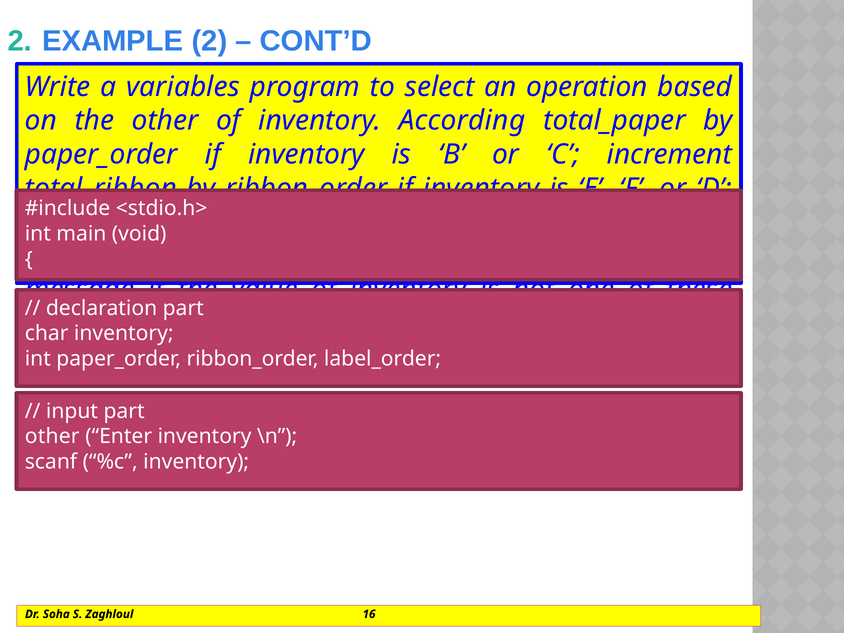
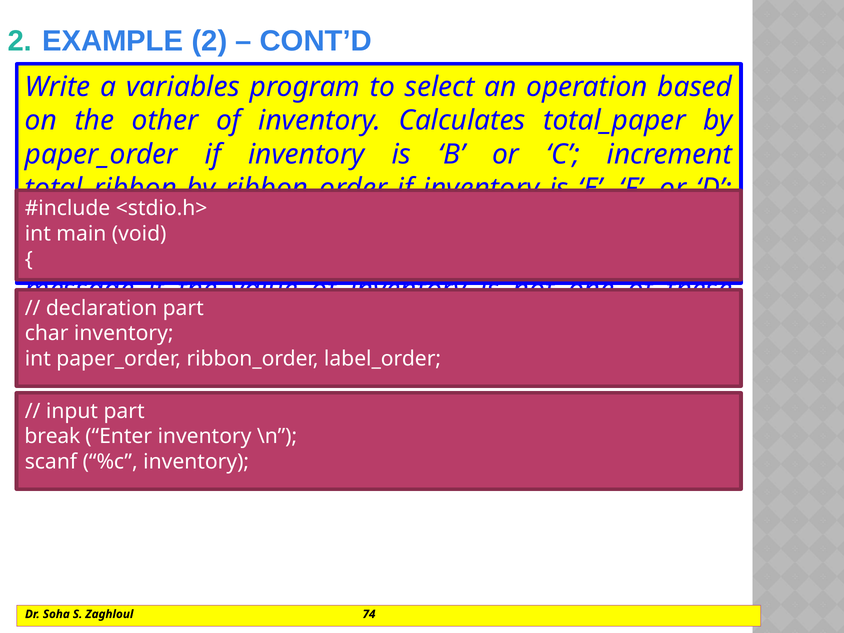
According: According -> Calculates (462, 121)
other: other -> break (52, 437)
16: 16 -> 74 (369, 614)
